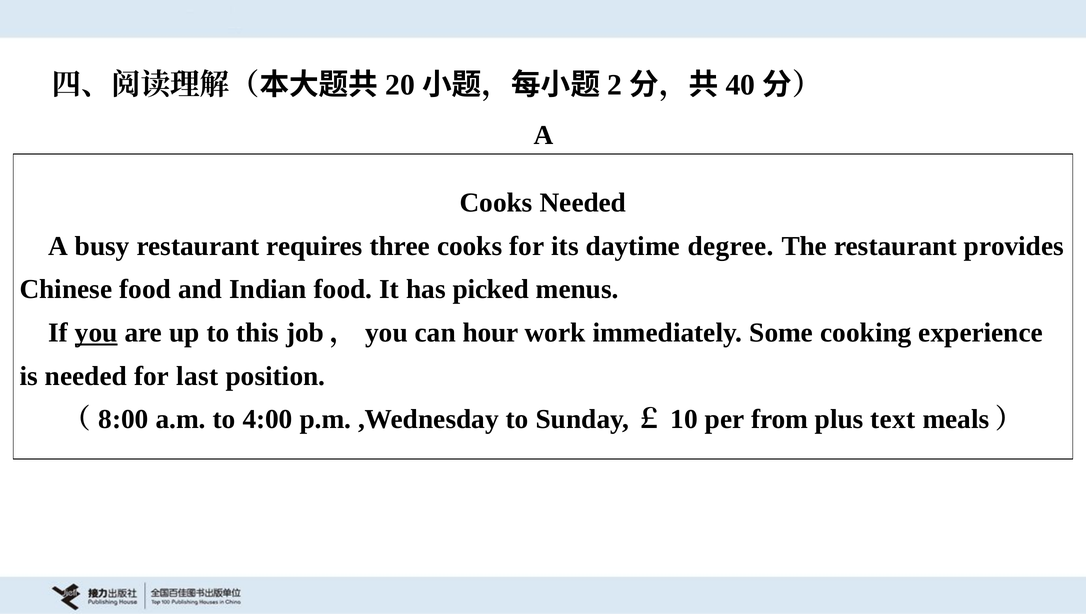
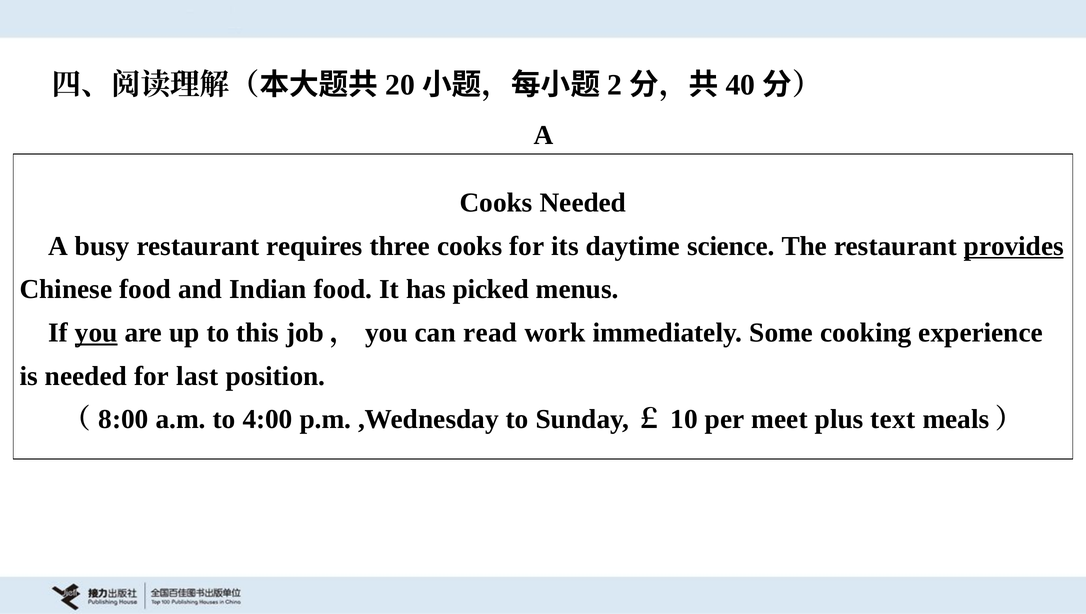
degree: degree -> science (731, 246)
provides underline: none -> present (1014, 246)
hour: hour -> read (490, 333)
from: from -> meet (780, 419)
